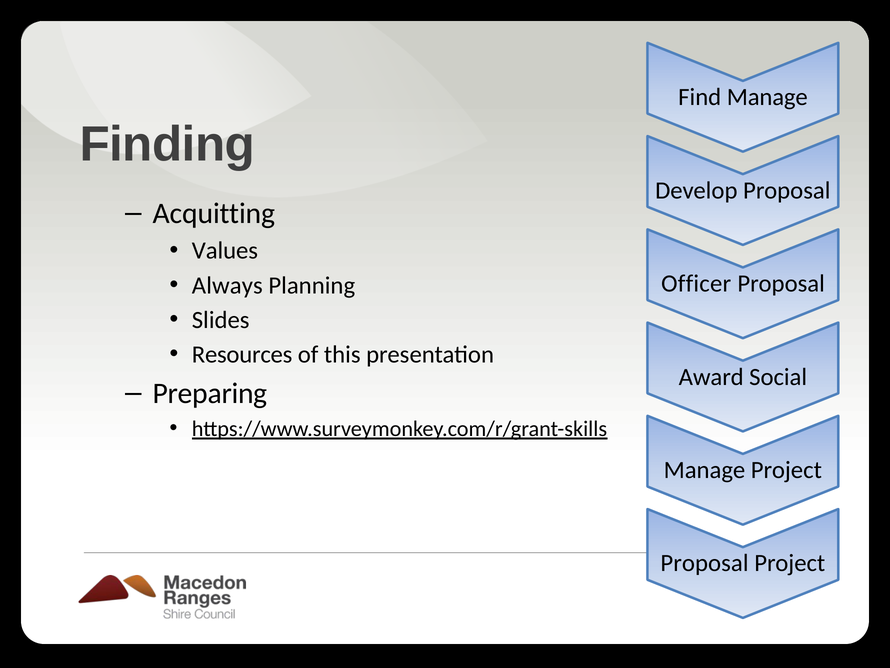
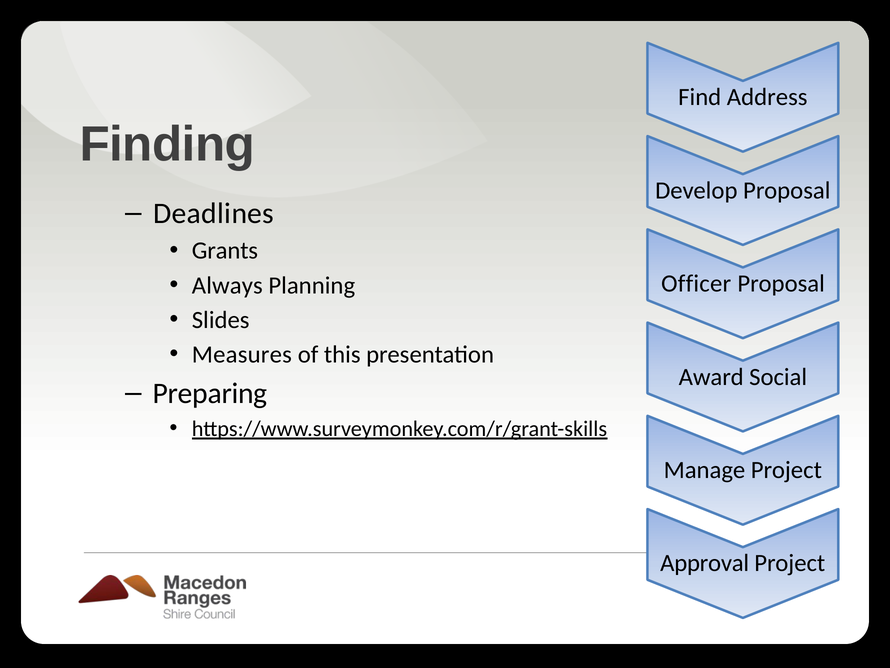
Find Manage: Manage -> Address (767, 97)
Acquitting: Acquitting -> Deadlines (214, 213)
Values: Values -> Grants (225, 251)
Resources: Resources -> Measures (242, 354)
Proposal: Proposal -> Approval (705, 563)
